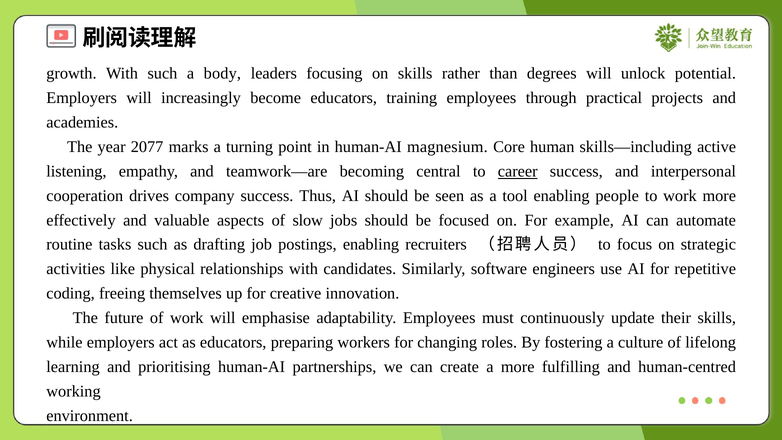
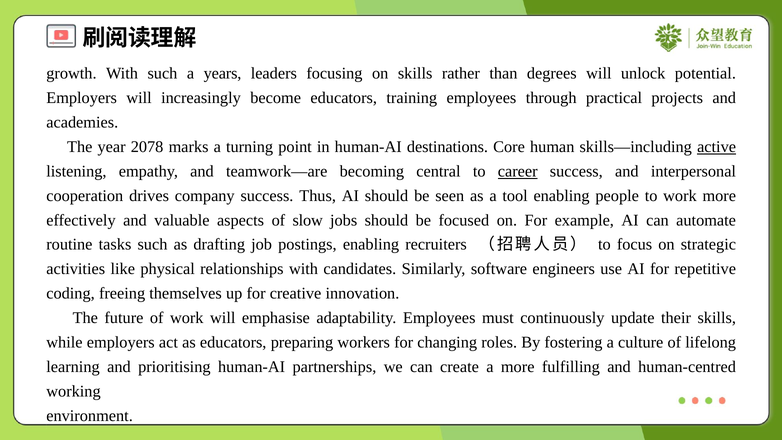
body: body -> years (223, 74)
2077: 2077 -> 2078 (147, 147)
magnesium: magnesium -> destinations (448, 147)
active underline: none -> present (717, 147)
